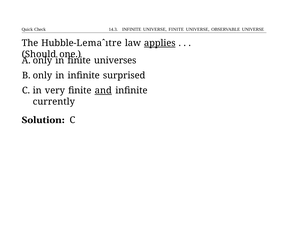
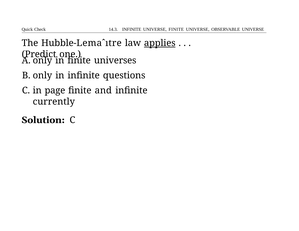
Should: Should -> Predict (39, 54)
surprised: surprised -> questions (124, 75)
very: very -> page (55, 91)
and underline: present -> none (103, 91)
